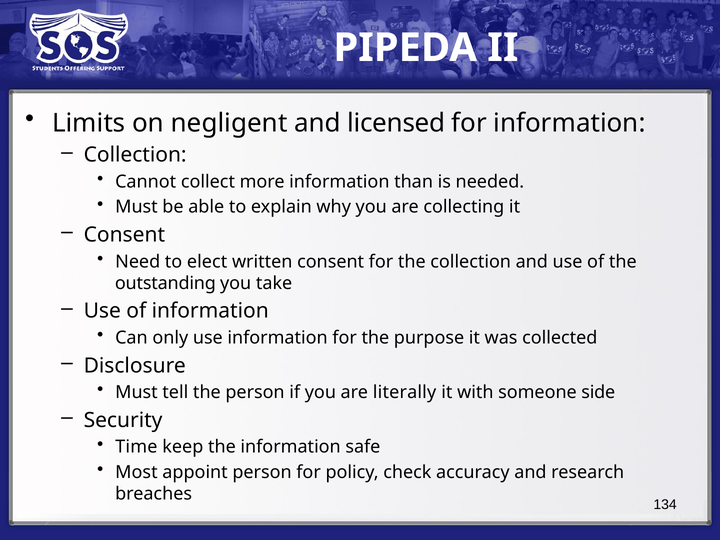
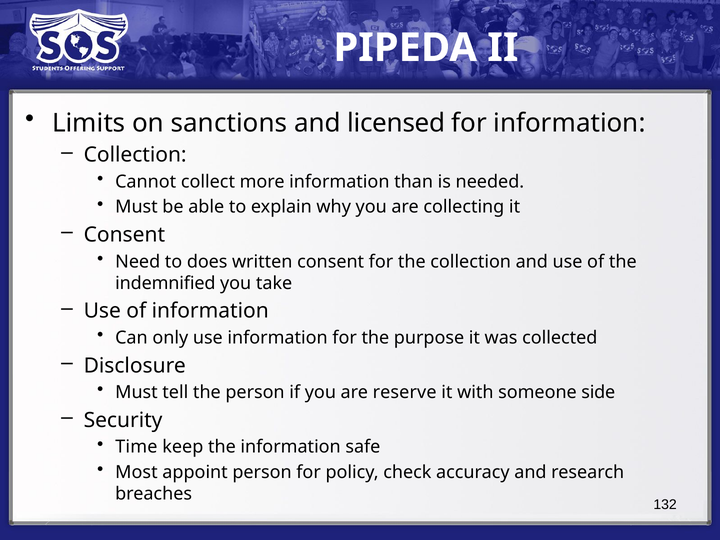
negligent: negligent -> sanctions (229, 123)
elect: elect -> does (207, 262)
outstanding: outstanding -> indemnified (165, 283)
literally: literally -> reserve (405, 392)
134: 134 -> 132 (665, 505)
